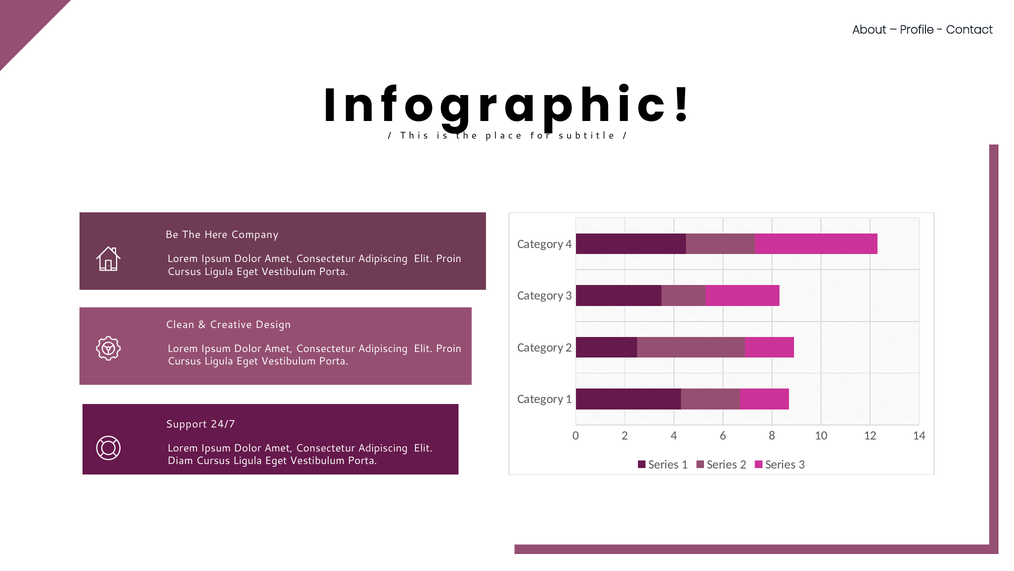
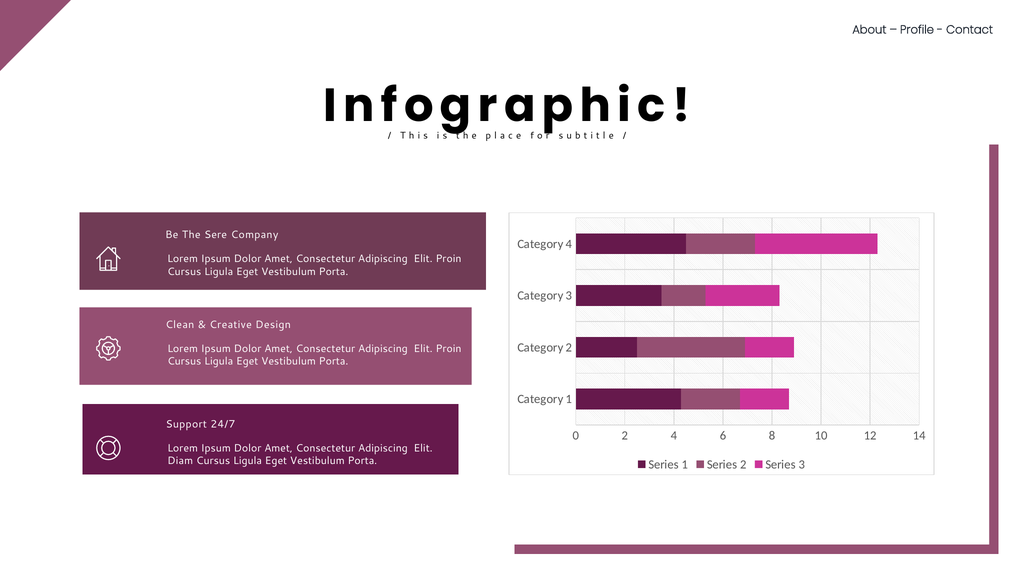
Here: Here -> Sere (216, 235)
